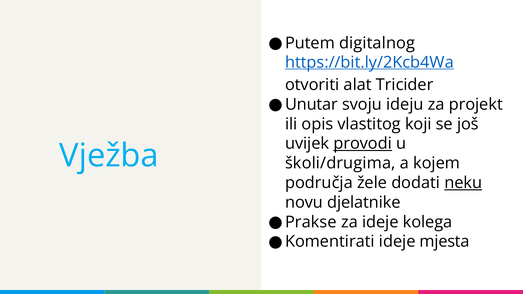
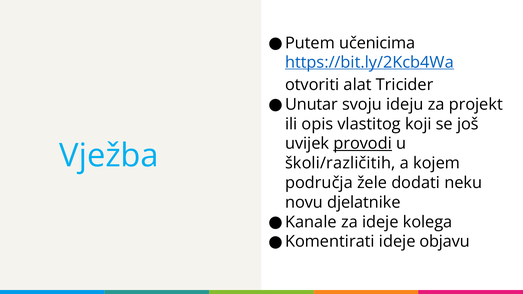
digitalnog: digitalnog -> učenicima (377, 43)
školi/drugima: školi/drugima -> školi/različitih (340, 163)
neku underline: present -> none (463, 183)
Prakse: Prakse -> Kanale (311, 222)
mjesta: mjesta -> objavu (445, 242)
